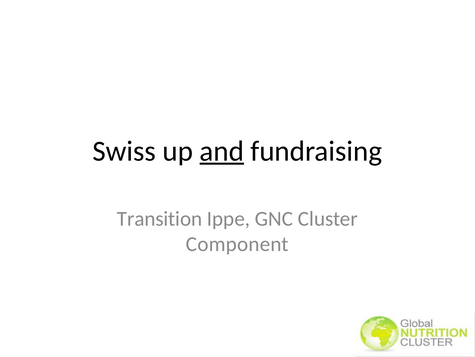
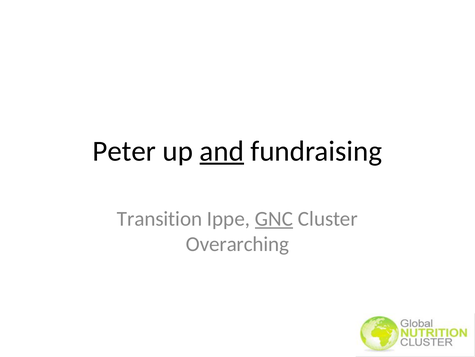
Swiss: Swiss -> Peter (124, 151)
GNC underline: none -> present (274, 218)
Component: Component -> Overarching (238, 244)
